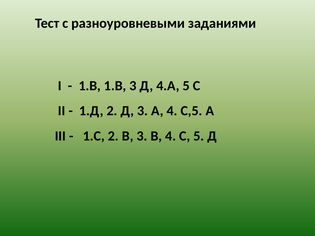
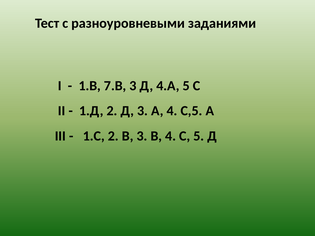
1.В 1.В: 1.В -> 7.В (115, 86)
